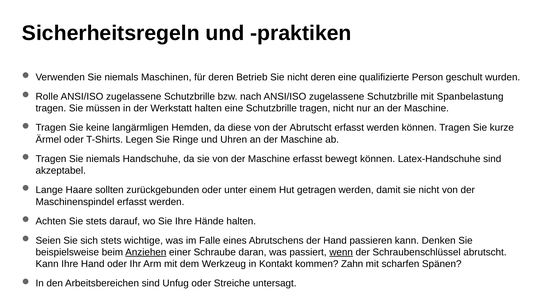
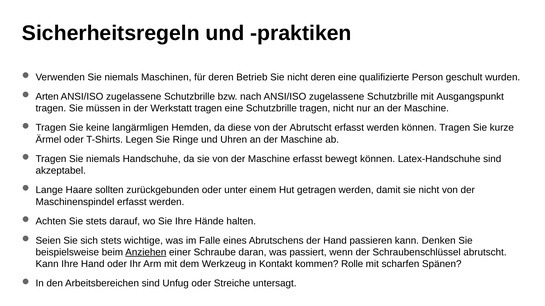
Rolle: Rolle -> Arten (47, 97)
Spanbelastung: Spanbelastung -> Ausgangspunkt (470, 97)
Werkstatt halten: halten -> tragen (208, 109)
wenn underline: present -> none (341, 253)
Zahn: Zahn -> Rolle (352, 265)
